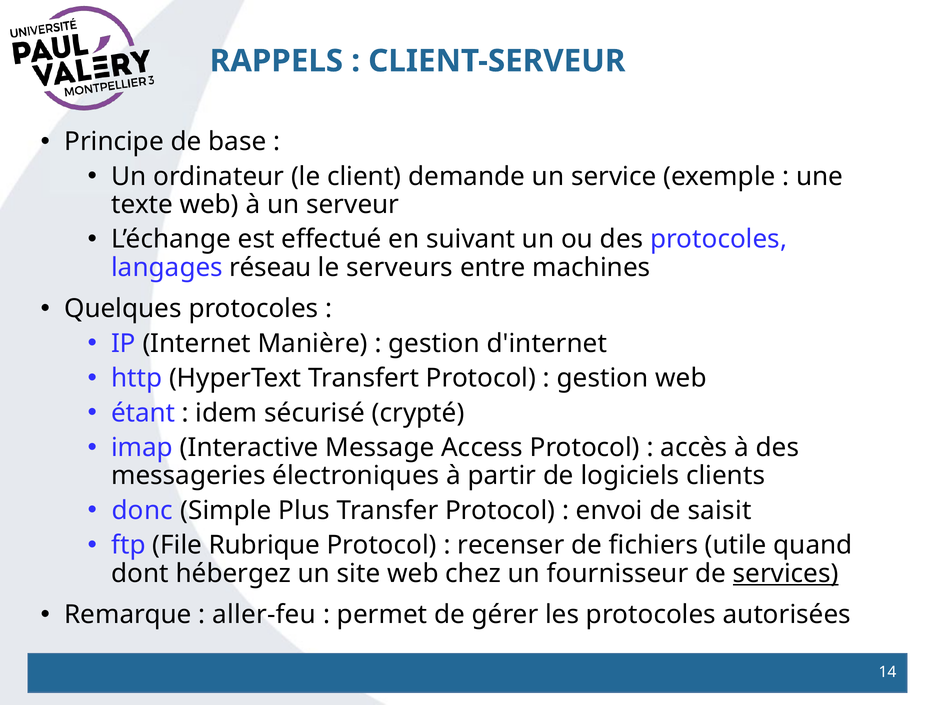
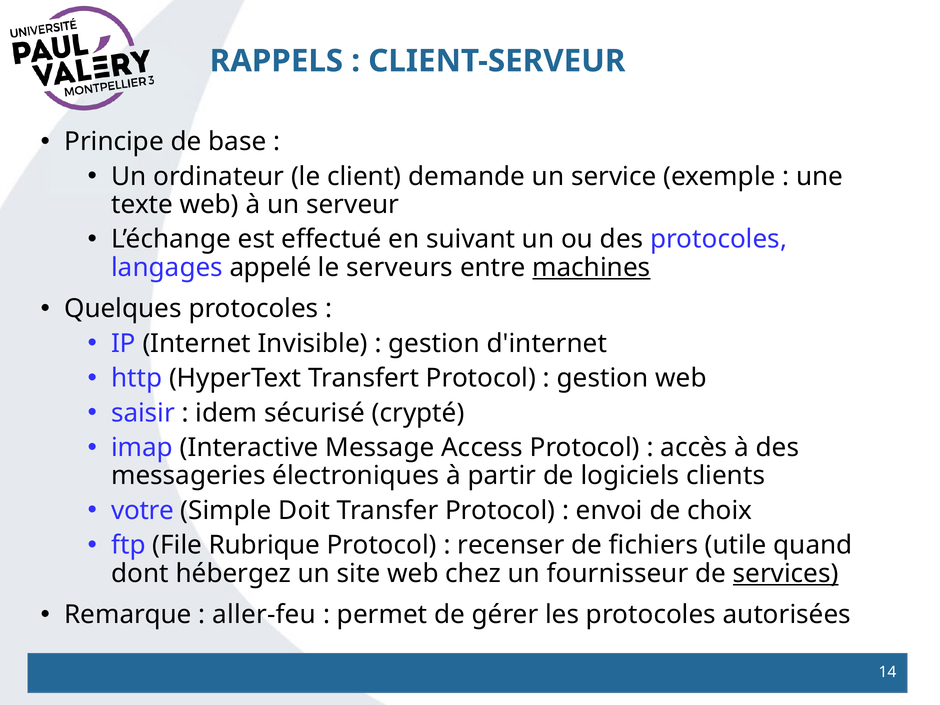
réseau: réseau -> appelé (270, 267)
machines underline: none -> present (591, 267)
Manière: Manière -> Invisible (313, 343)
étant: étant -> saisir (143, 413)
donc: donc -> votre (143, 511)
Plus: Plus -> Doit (304, 511)
saisit: saisit -> choix (720, 511)
